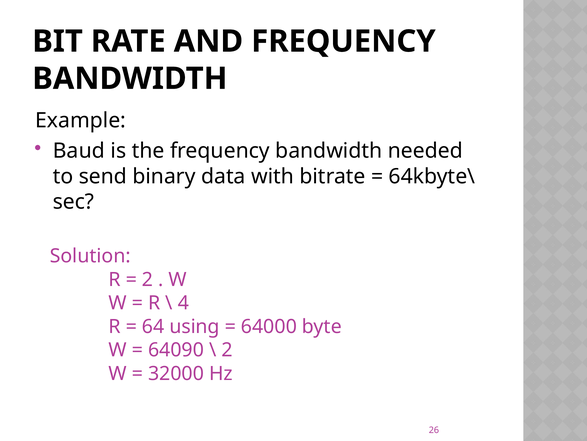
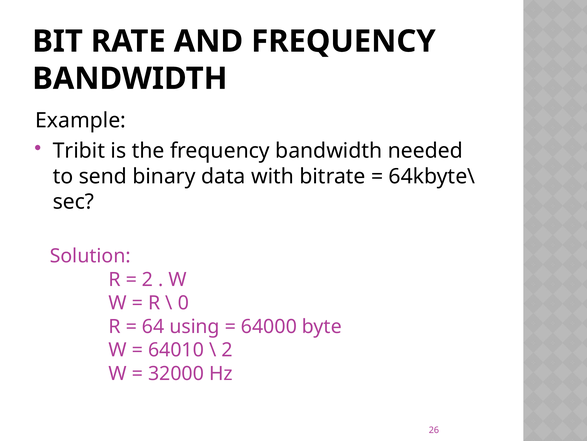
Baud: Baud -> Tribit (79, 151)
4: 4 -> 0 (183, 303)
64090: 64090 -> 64010 (176, 350)
